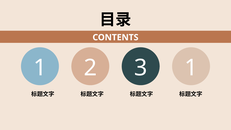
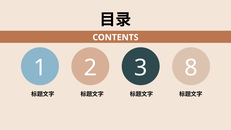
2 1: 1 -> 8 (191, 68)
